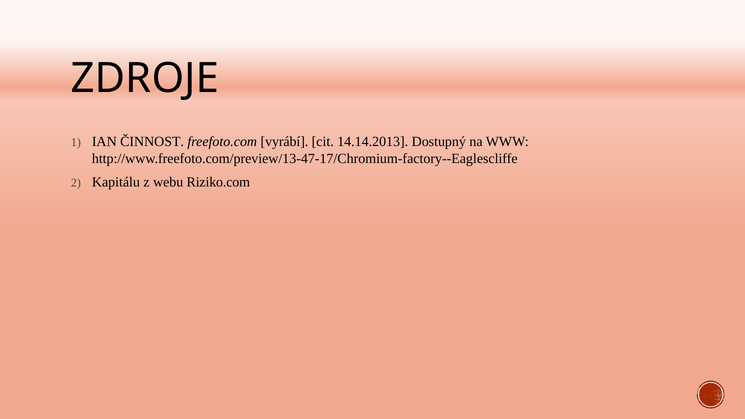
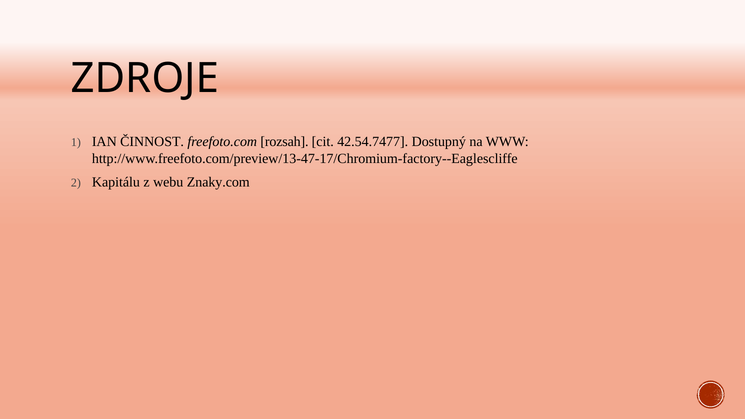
vyrábí: vyrábí -> rozsah (284, 142)
14.14.2013: 14.14.2013 -> 42.54.7477 (373, 142)
Riziko.com: Riziko.com -> Znaky.com (218, 182)
